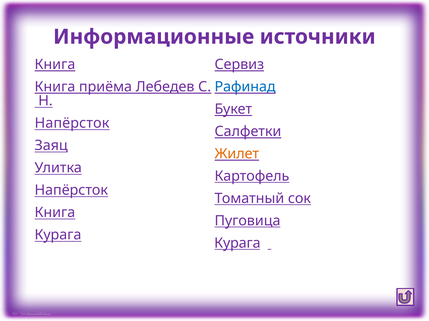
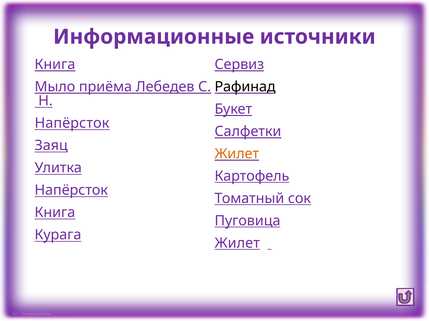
Книга: Книга -> Мыло (55, 87)
Рафинад colour: blue -> black (245, 87)
Курага: Курага -> Жилет (237, 244)
